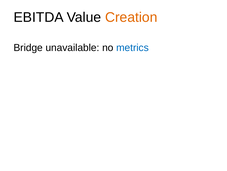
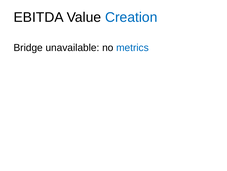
Creation colour: orange -> blue (131, 17)
